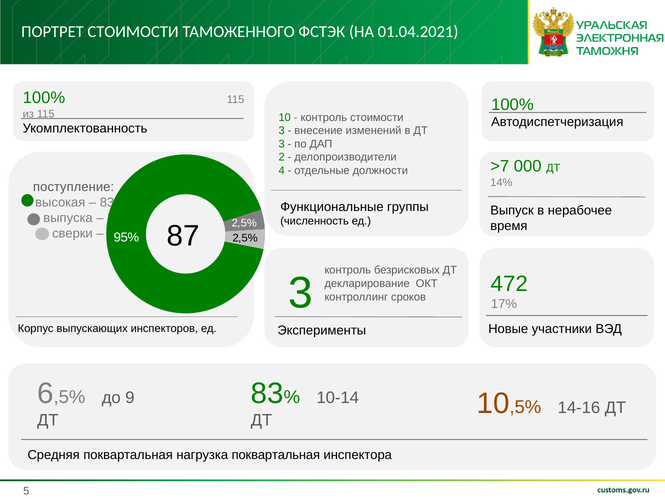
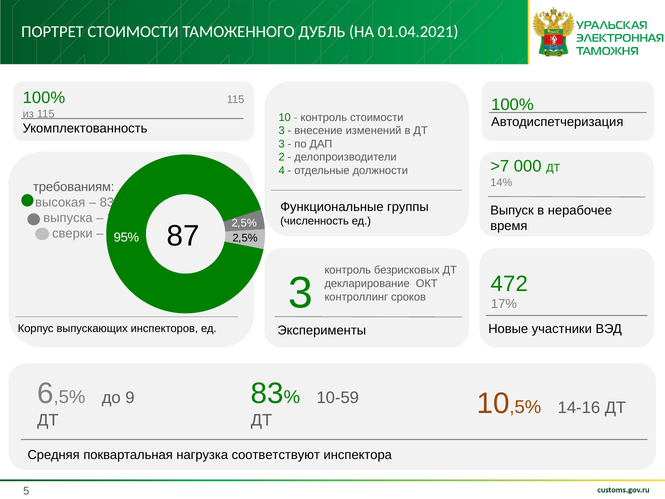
ФСТЭК: ФСТЭК -> ДУБЛЬ (322, 32)
поступление: поступление -> требованиям (74, 187)
10-14: 10-14 -> 10-59 (338, 398)
нагрузка поквартальная: поквартальная -> соответствуют (276, 455)
